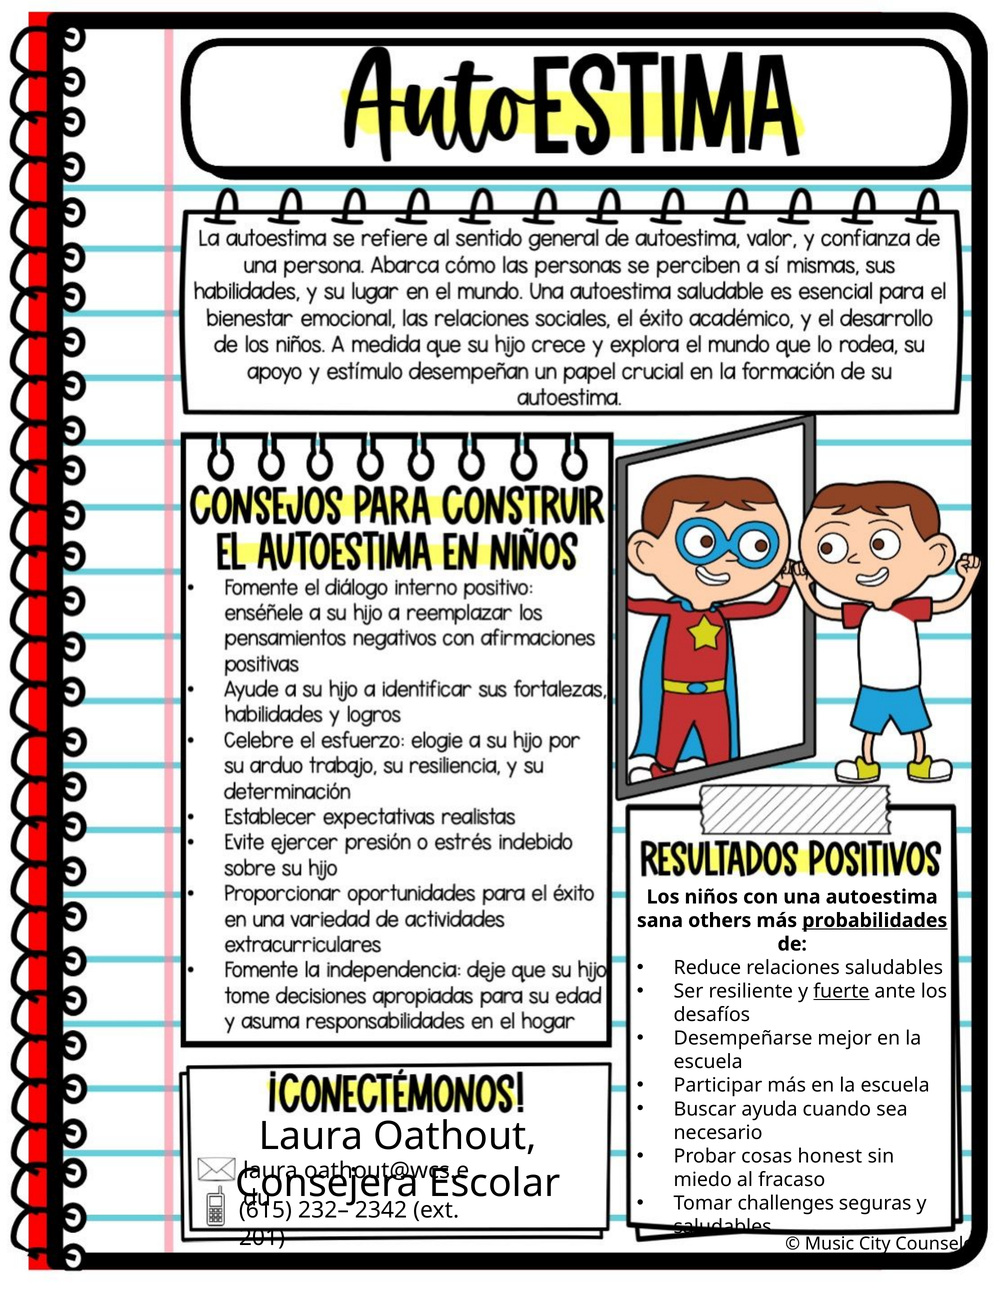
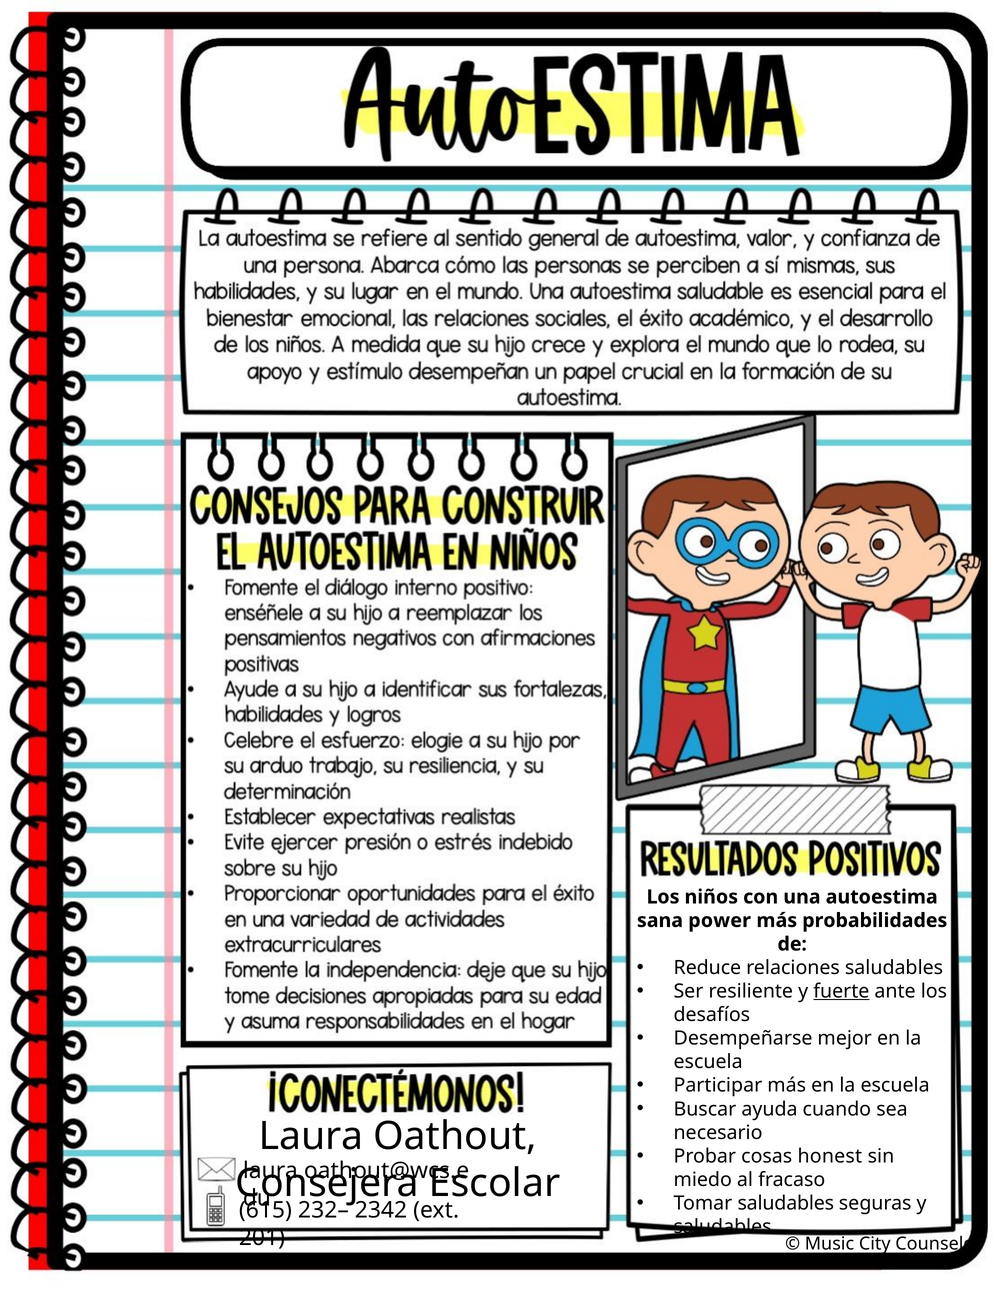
others: others -> power (720, 920)
probabilidades underline: present -> none (875, 920)
Tomar challenges: challenges -> saludables (786, 1203)
